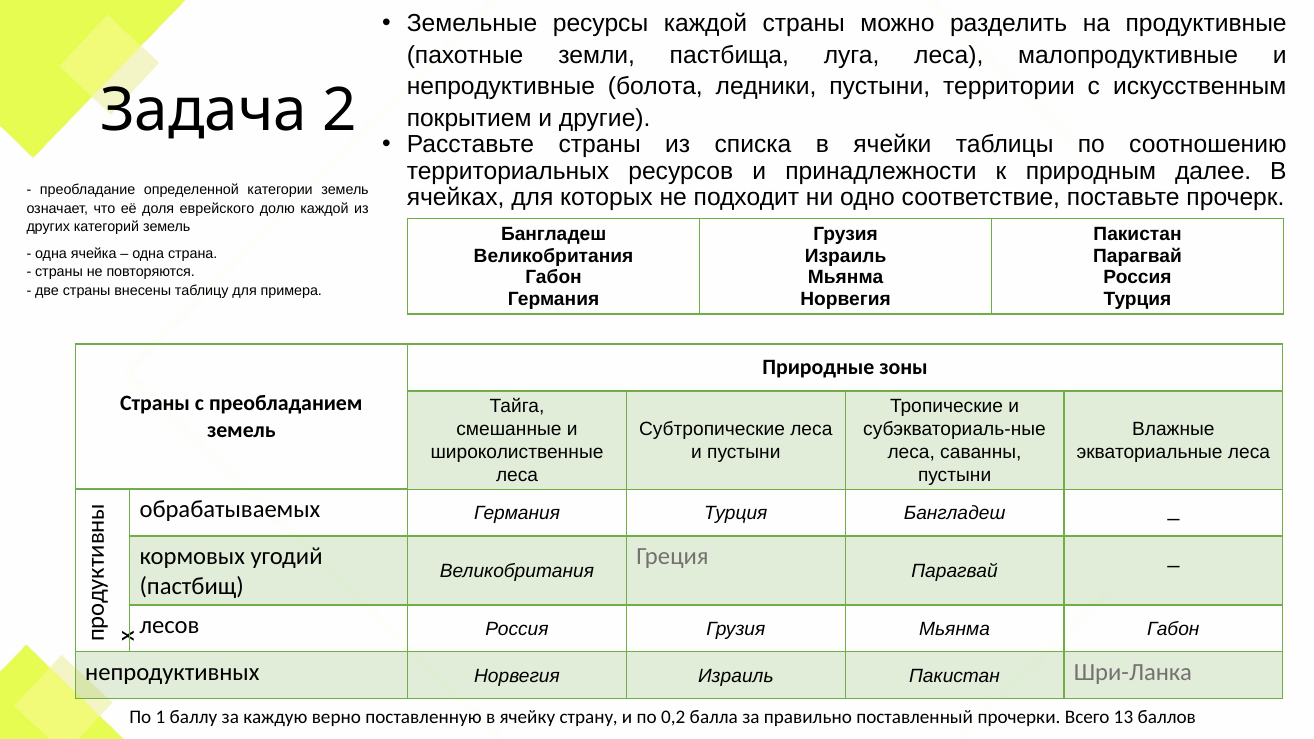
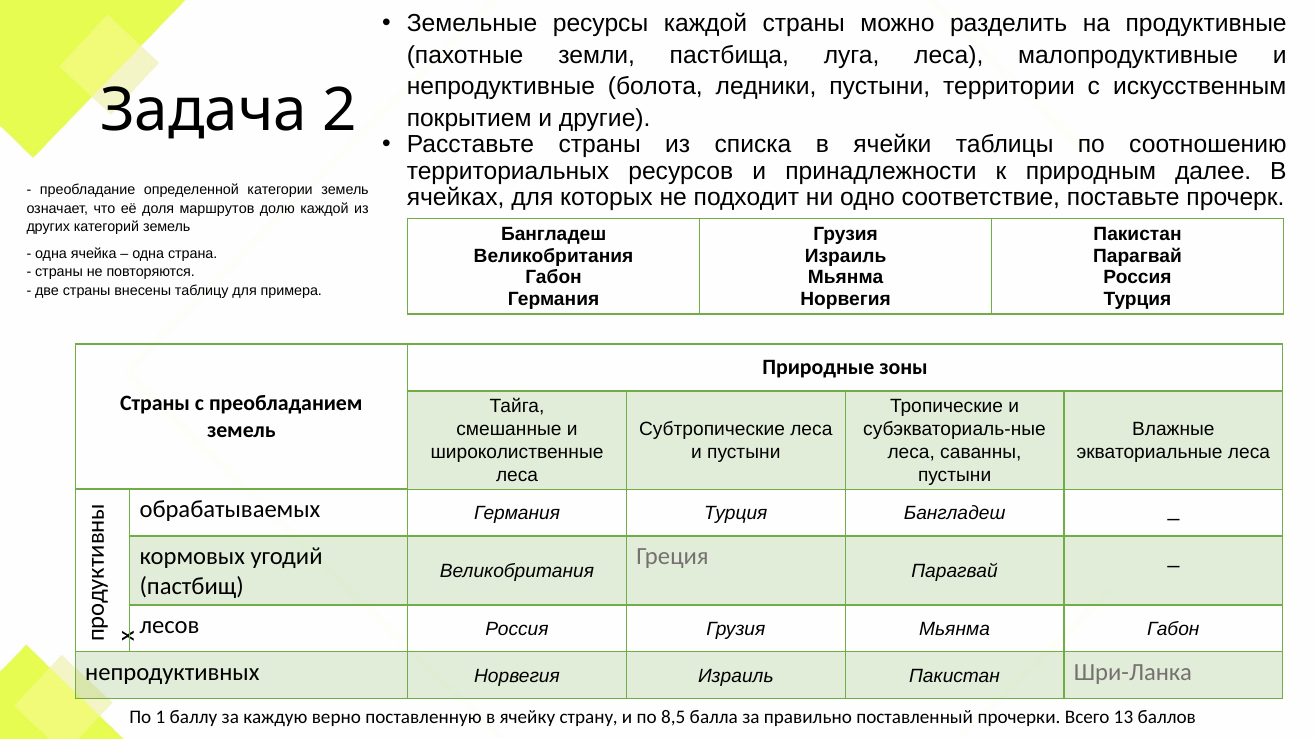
еврейского: еврейского -> маршрутов (217, 208)
0,2: 0,2 -> 8,5 (673, 717)
